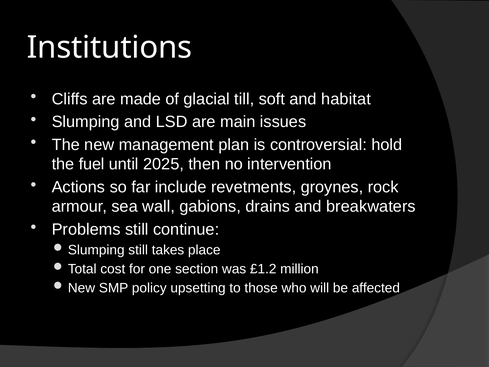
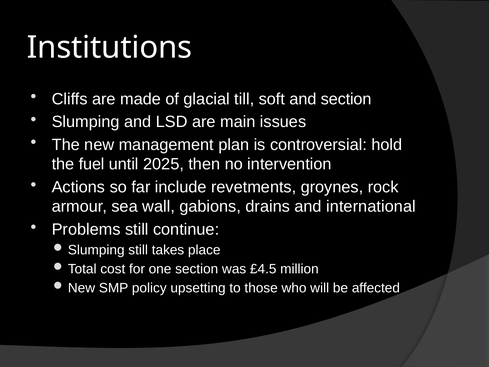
and habitat: habitat -> section (346, 99)
breakwaters: breakwaters -> international (371, 206)
£1.2: £1.2 -> £4.5 (263, 269)
